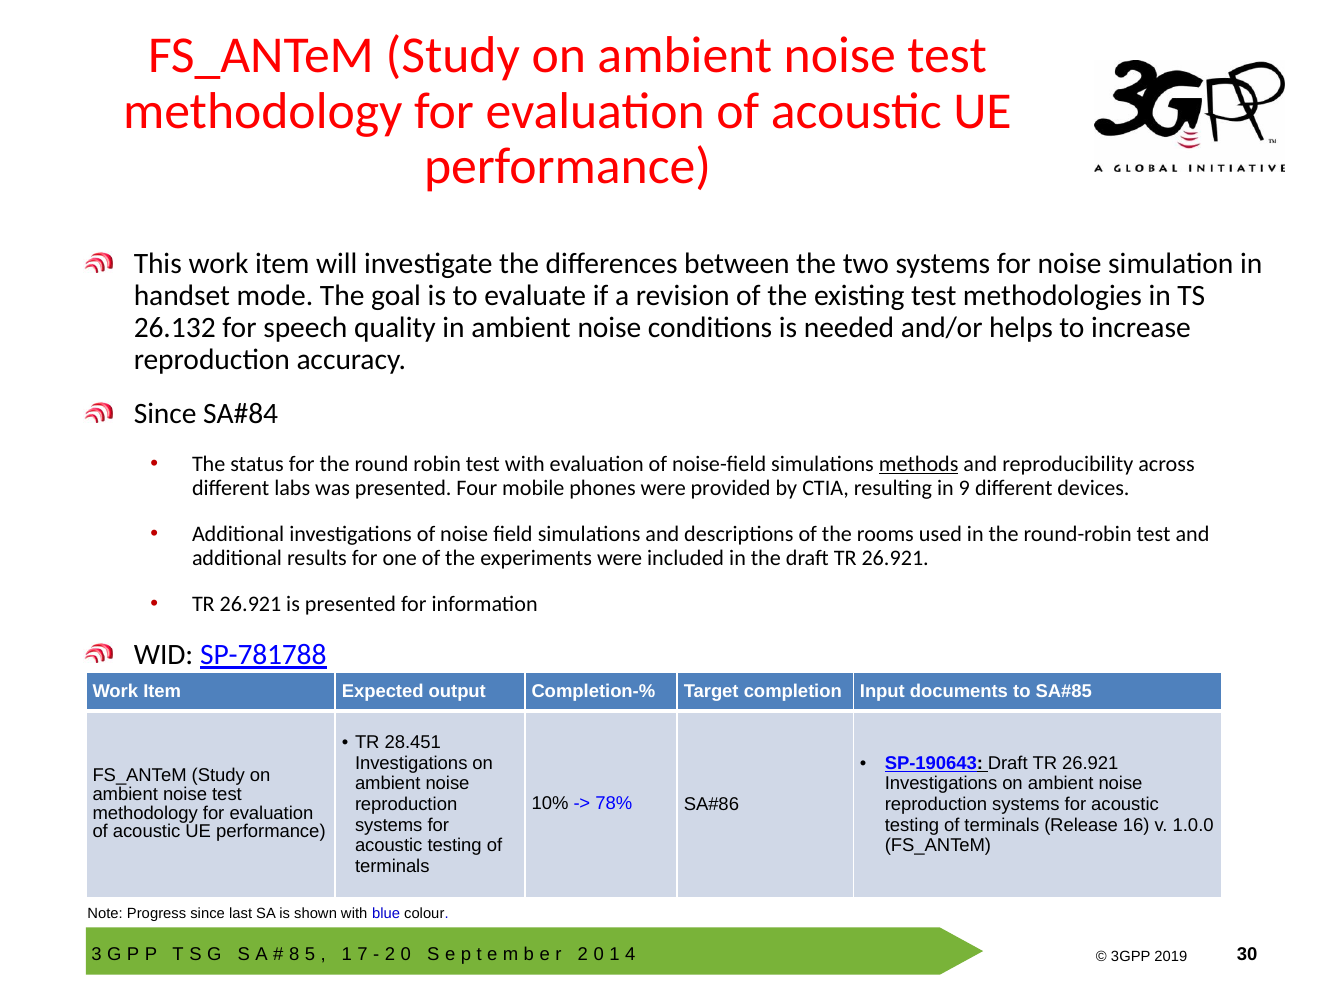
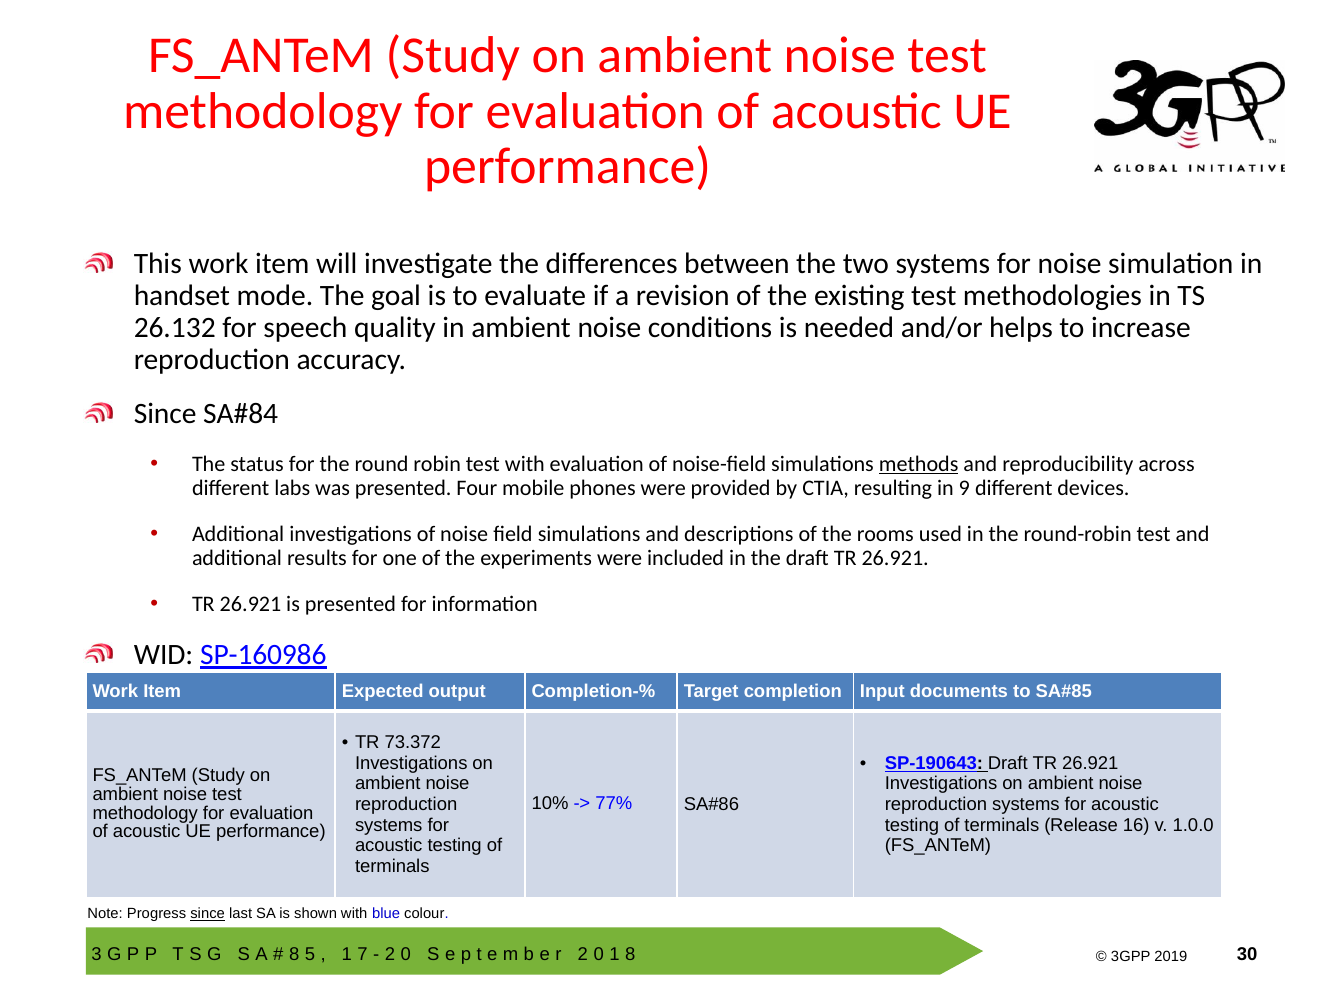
SP-781788: SP-781788 -> SP-160986 (263, 654)
28.451: 28.451 -> 73.372 (413, 742)
78%: 78% -> 77% (614, 803)
since underline: none -> present (208, 913)
4: 4 -> 8 (630, 954)
